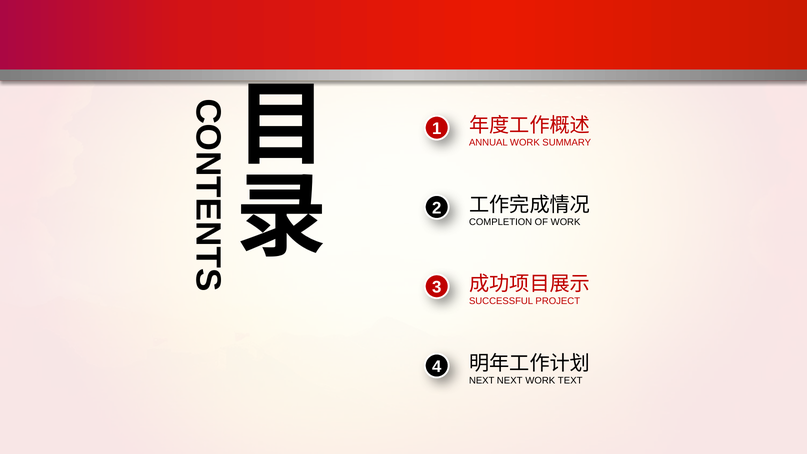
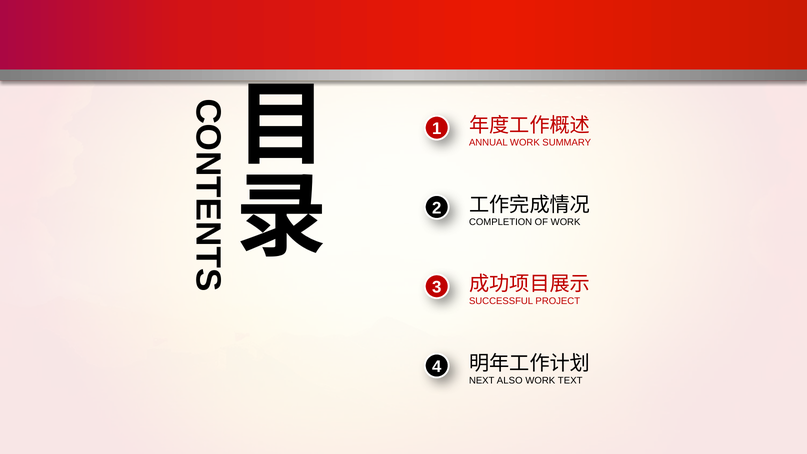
NEXT NEXT: NEXT -> ALSO (510, 381)
